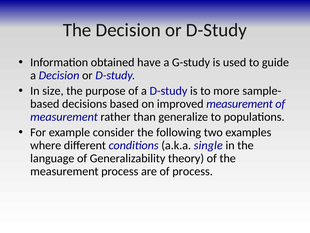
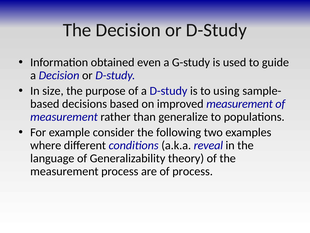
have: have -> even (149, 62)
more: more -> using (226, 91)
single: single -> reveal (208, 145)
